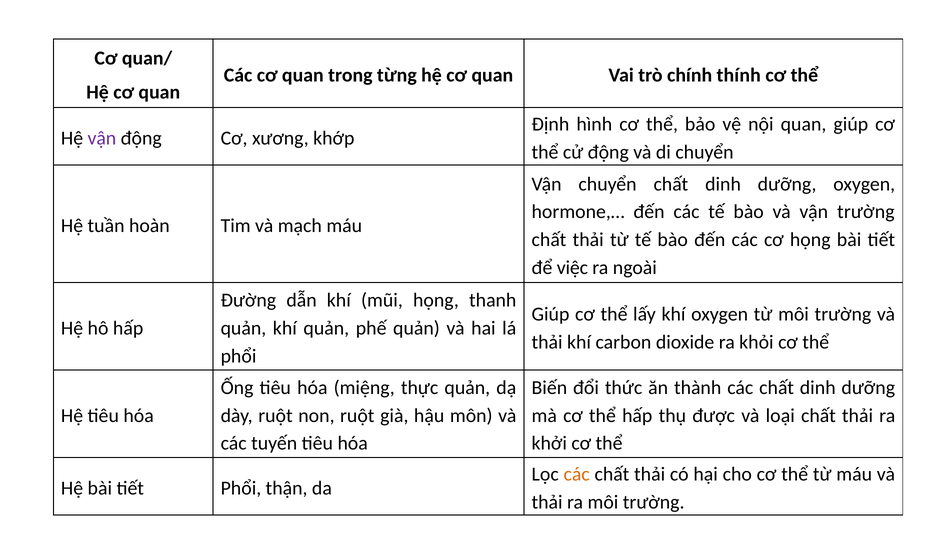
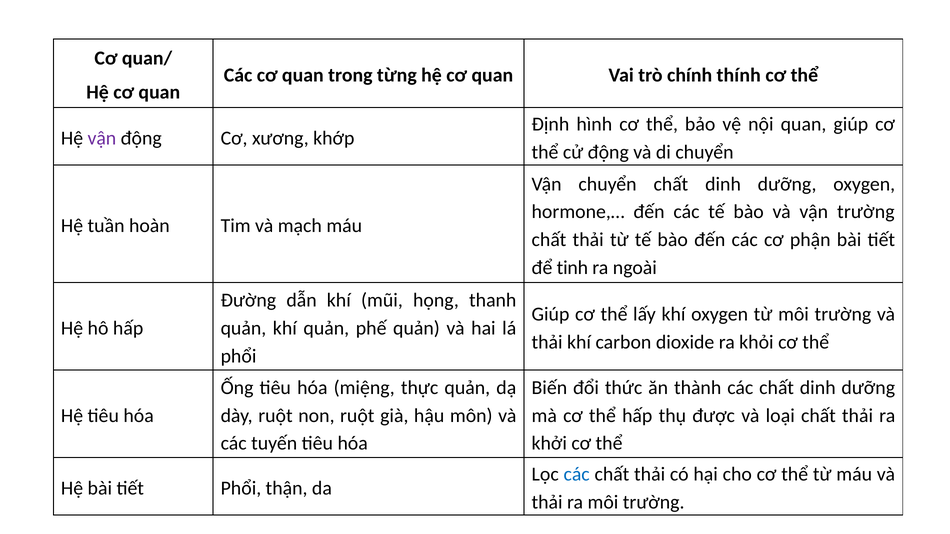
cơ họng: họng -> phận (810, 240)
việc: việc -> tinh (572, 268)
các colour: orange -> blue (577, 475)
